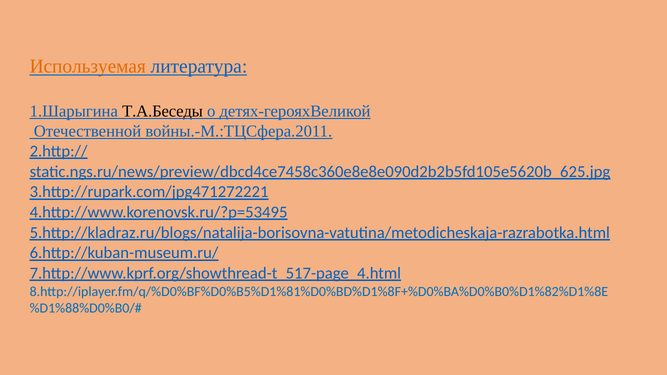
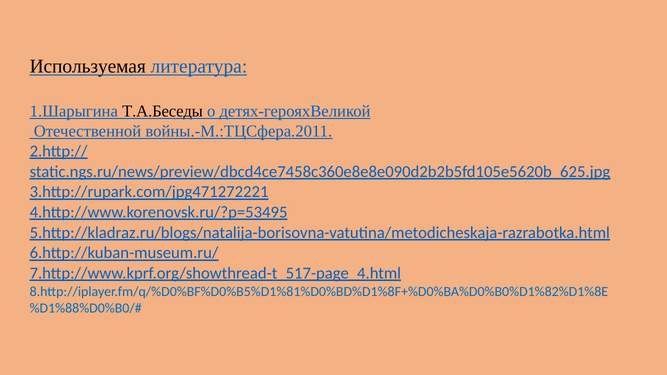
Используемая colour: orange -> black (88, 66)
